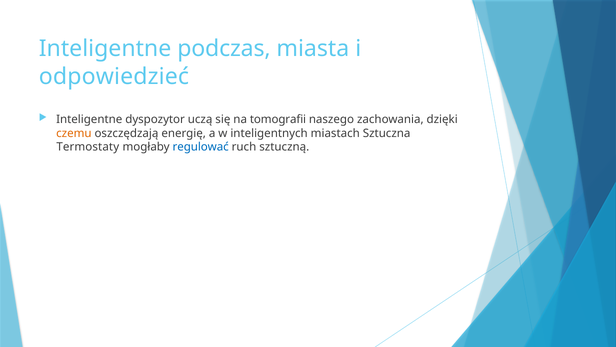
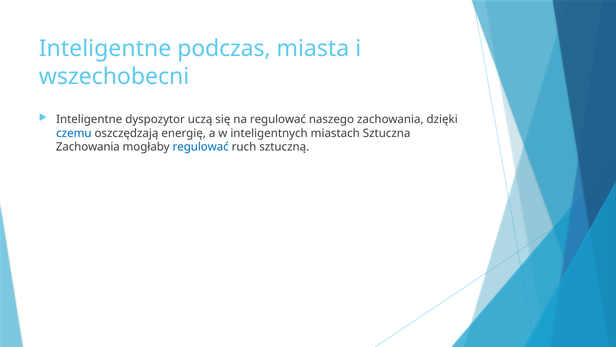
odpowiedzieć: odpowiedzieć -> wszechobecni (114, 76)
na tomografii: tomografii -> regulować (278, 119)
czemu colour: orange -> blue (74, 133)
Termostaty: Termostaty -> Zachowania (88, 147)
